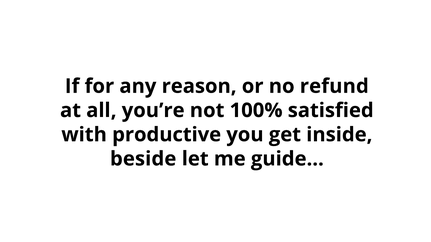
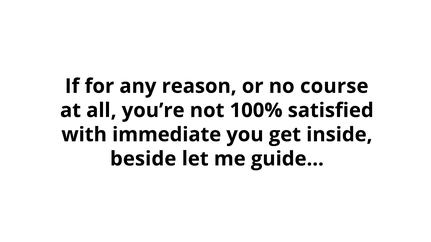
refund: refund -> course (334, 86)
productive: productive -> immediate (167, 135)
